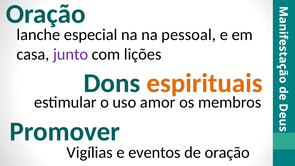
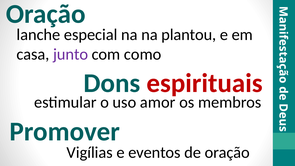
pessoal: pessoal -> plantou (189, 35)
lições: lições -> como (143, 54)
espirituais colour: orange -> red (205, 83)
